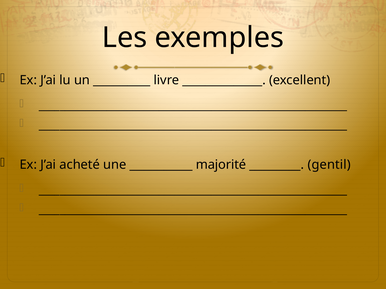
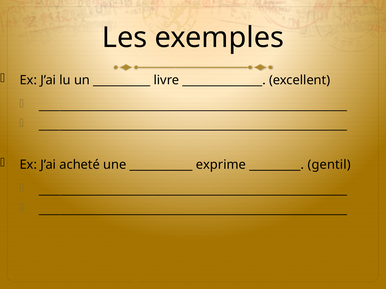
majorité: majorité -> exprime (221, 165)
